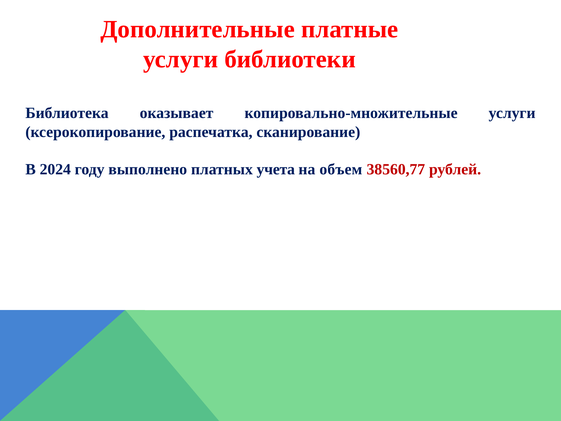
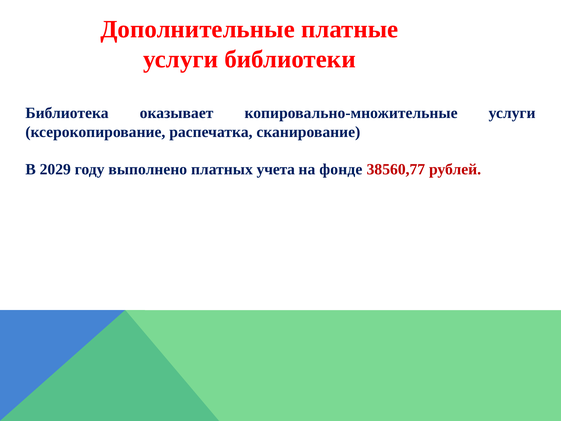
2024: 2024 -> 2029 (55, 169)
объем: объем -> фонде (341, 169)
